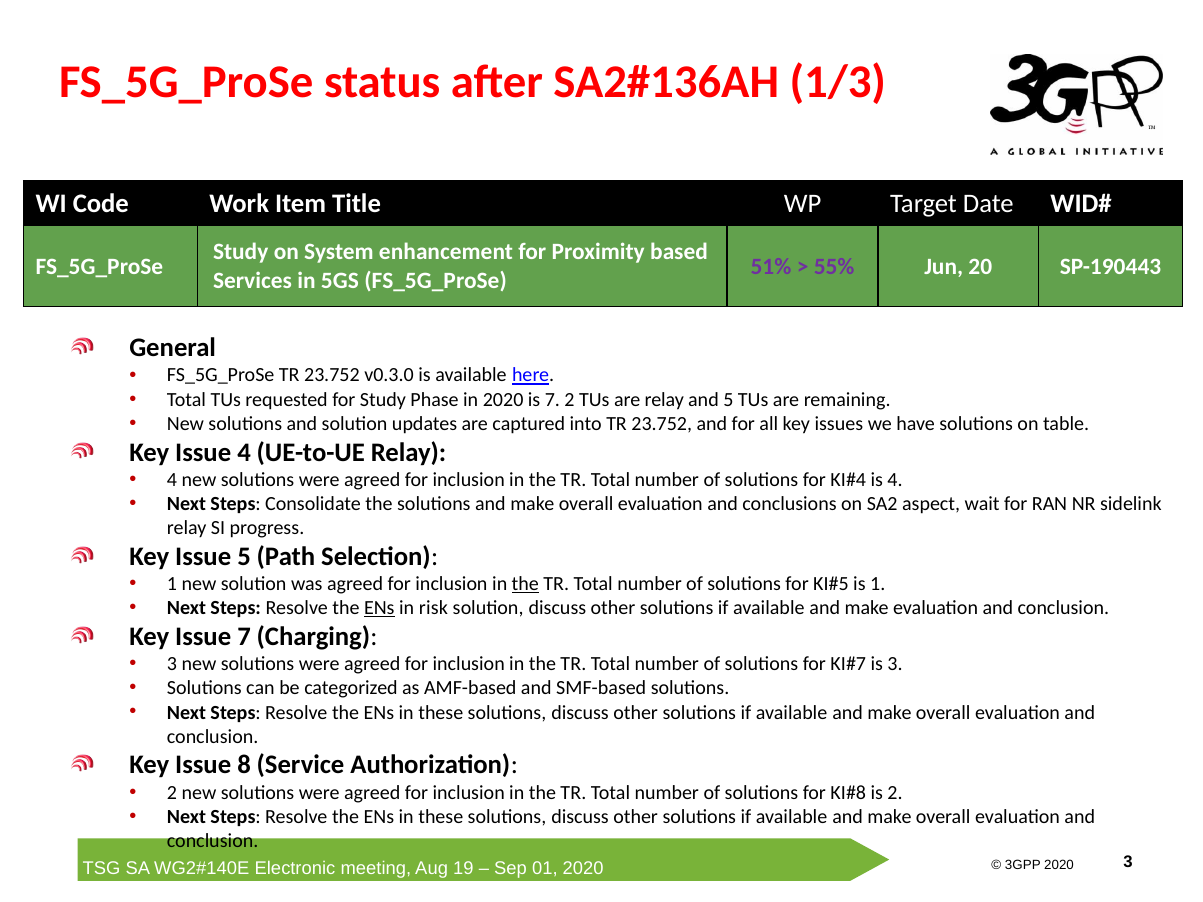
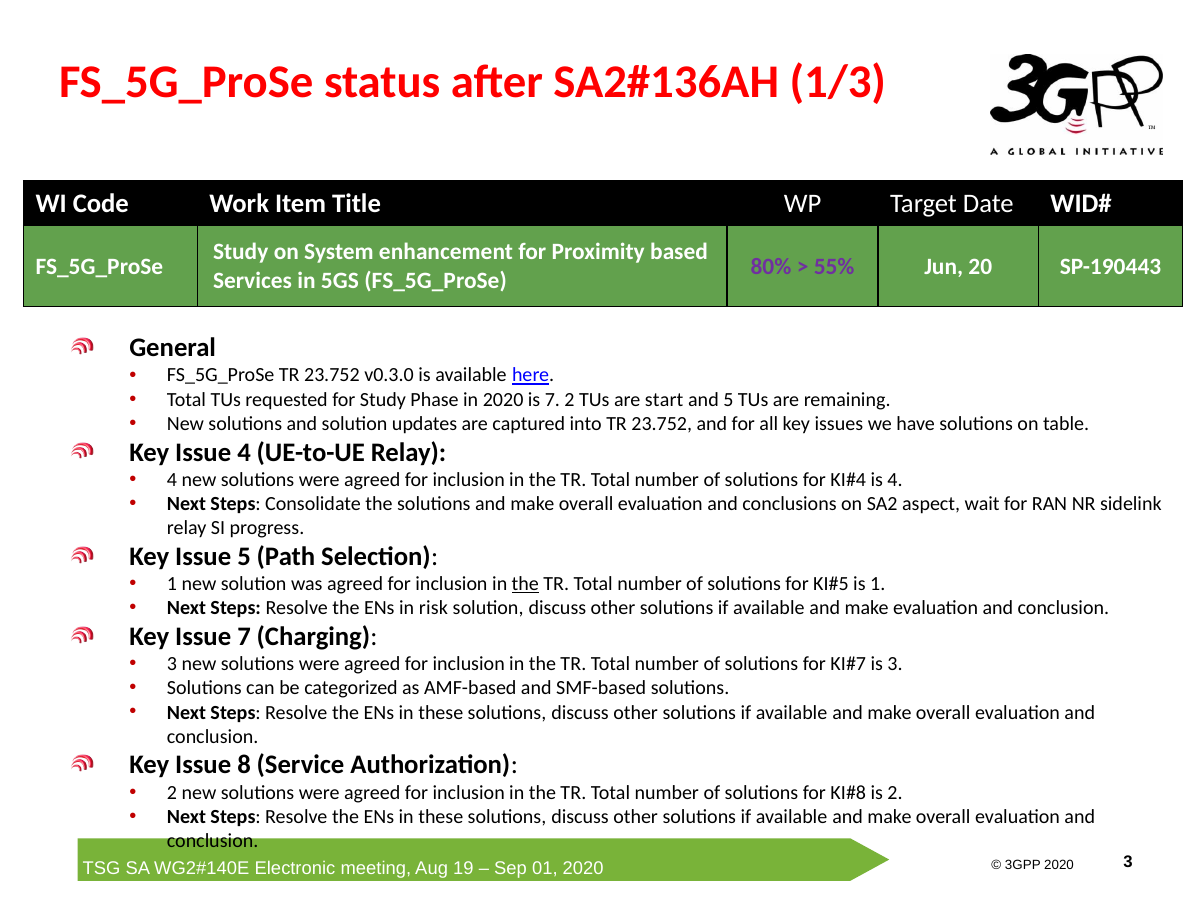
51%: 51% -> 80% (771, 266)
are relay: relay -> start (664, 400)
ENs underline: present -> none (379, 608)
